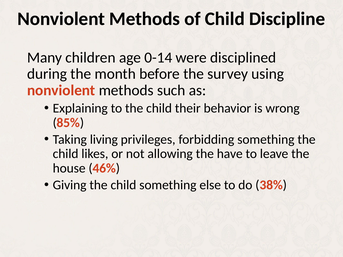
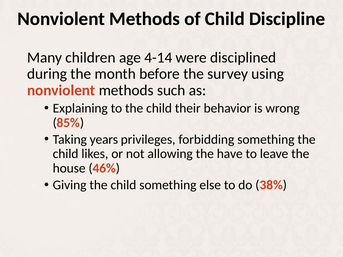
0-14: 0-14 -> 4-14 (158, 58)
living: living -> years (104, 140)
